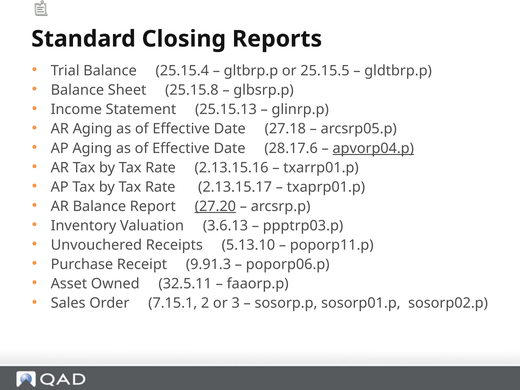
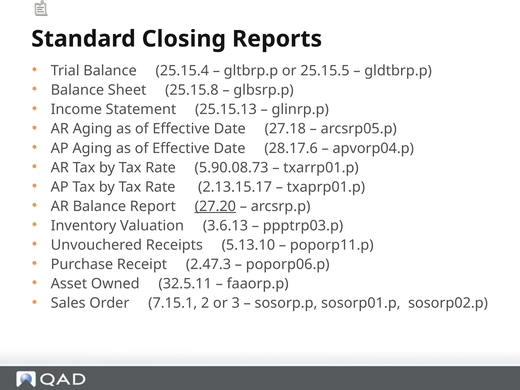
apvorp04.p underline: present -> none (373, 148)
2.13.15.16: 2.13.15.16 -> 5.90.08.73 (232, 168)
9.91.3: 9.91.3 -> 2.47.3 (208, 264)
